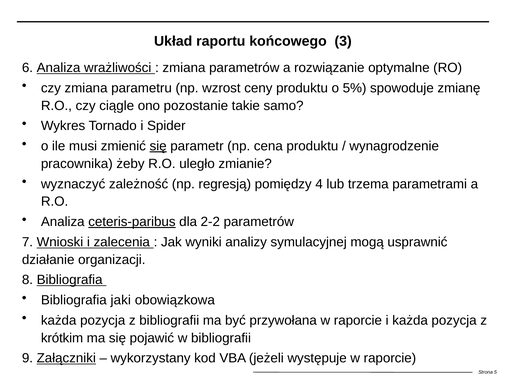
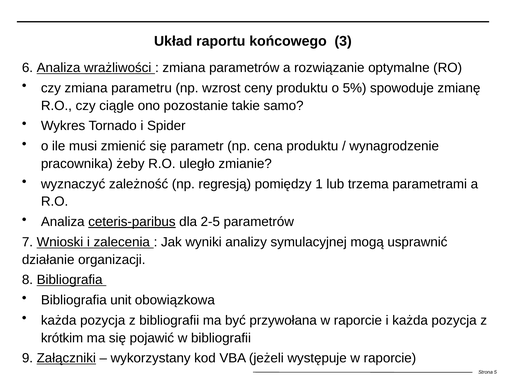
się underline: present -> none (158, 146)
4: 4 -> 1 (319, 184)
2-2: 2-2 -> 2-5 (210, 222)
jaki: jaki -> unit (121, 301)
